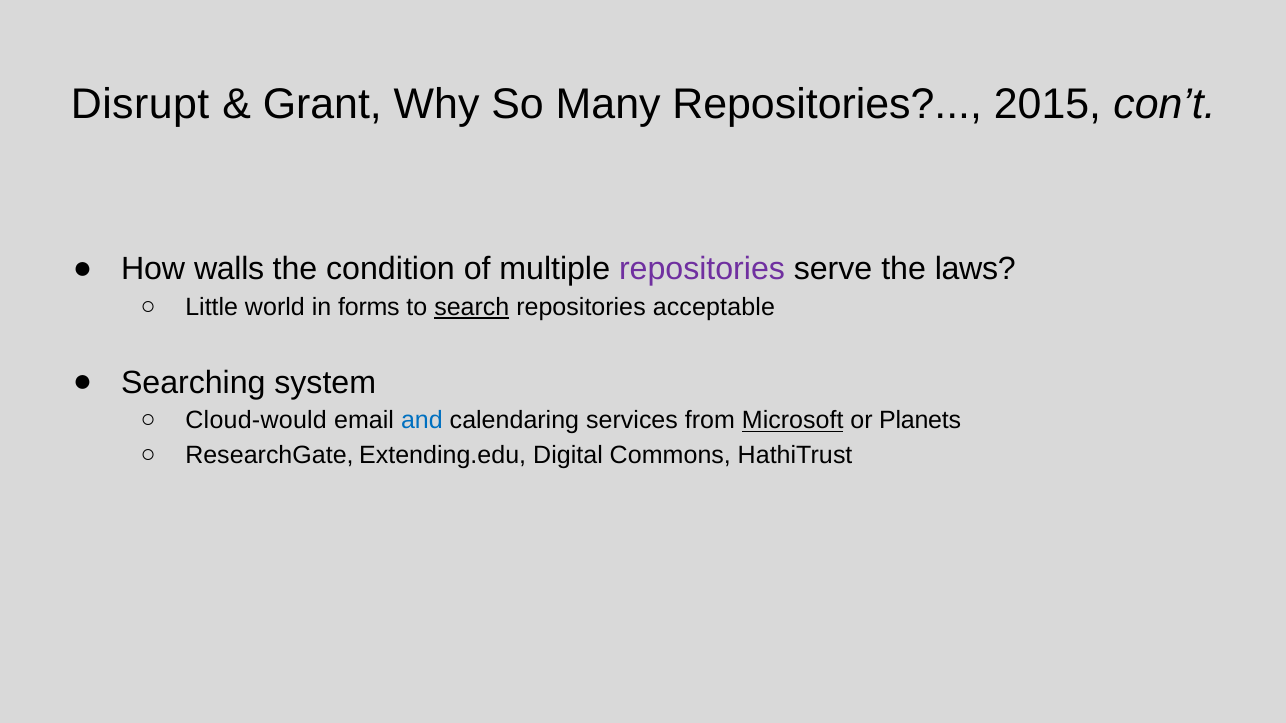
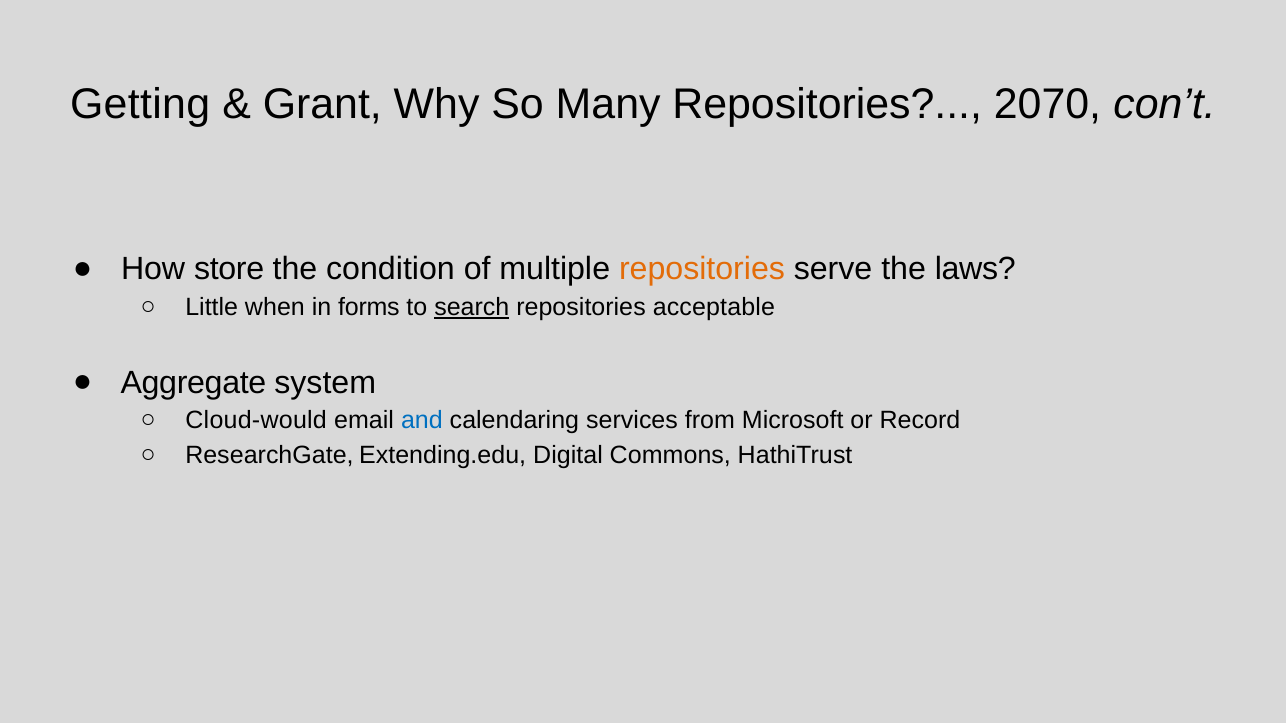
Disrupt: Disrupt -> Getting (140, 104)
2015: 2015 -> 2070 (1047, 104)
walls: walls -> store (229, 269)
repositories colour: purple -> orange (702, 269)
world: world -> when (275, 308)
Searching: Searching -> Aggregate (193, 383)
Microsoft underline: present -> none (793, 421)
Planets: Planets -> Record (920, 421)
